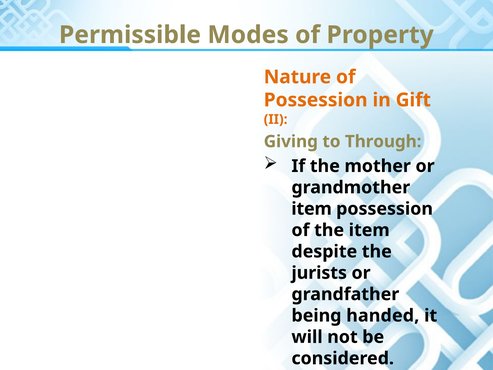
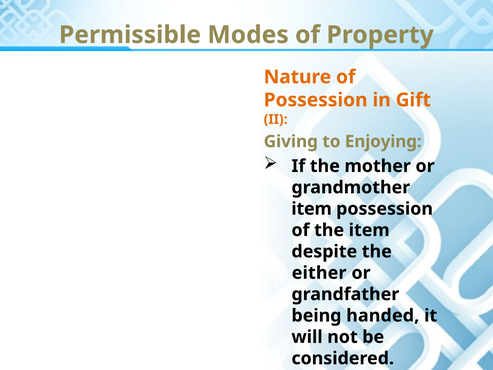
Through: Through -> Enjoying (383, 141)
jurists: jurists -> either (319, 273)
